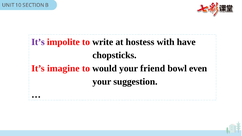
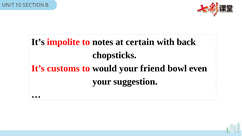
It’s colour: purple -> black (38, 42)
write: write -> notes (103, 42)
hostess: hostess -> certain (140, 42)
have: have -> back (186, 42)
imagine: imagine -> customs (63, 68)
